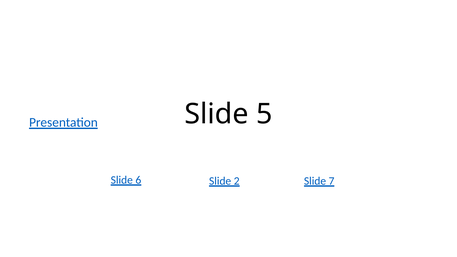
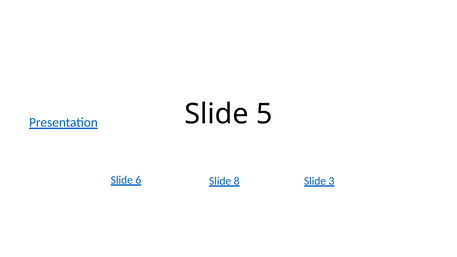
2: 2 -> 8 (237, 181)
7: 7 -> 3 (332, 181)
